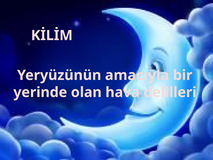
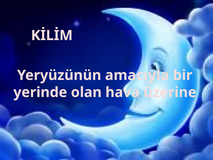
delilleri: delilleri -> üzerine (170, 92)
